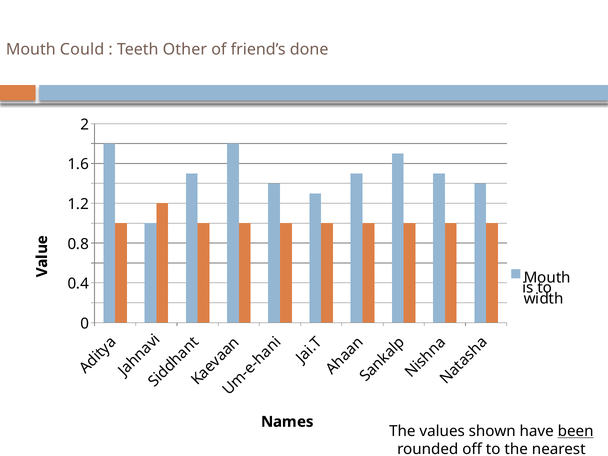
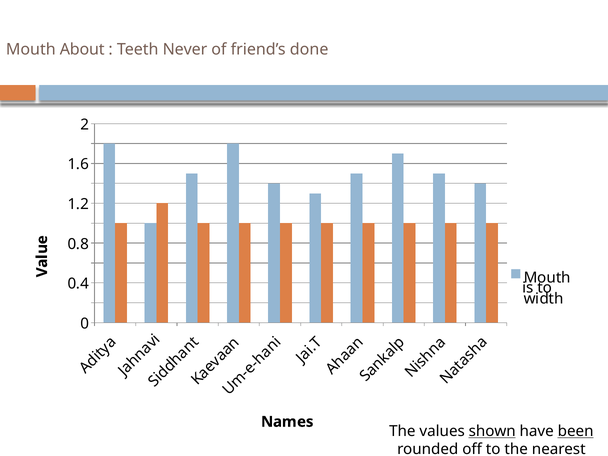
Could: Could -> About (82, 49)
Other: Other -> Never (185, 49)
shown underline: none -> present (492, 431)
